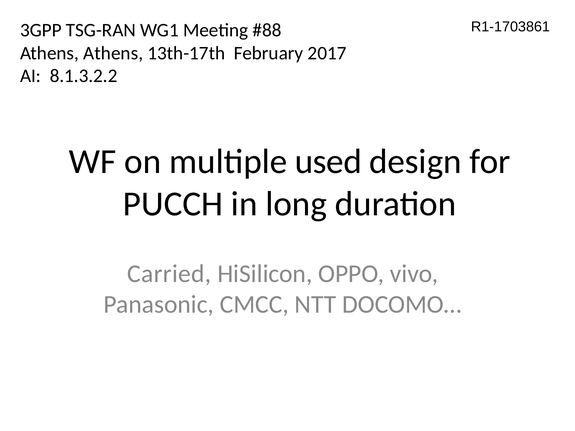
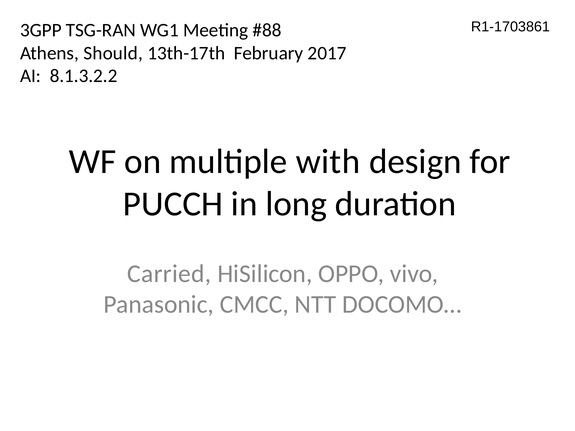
Athens Athens: Athens -> Should (113, 53)
used: used -> with (328, 162)
